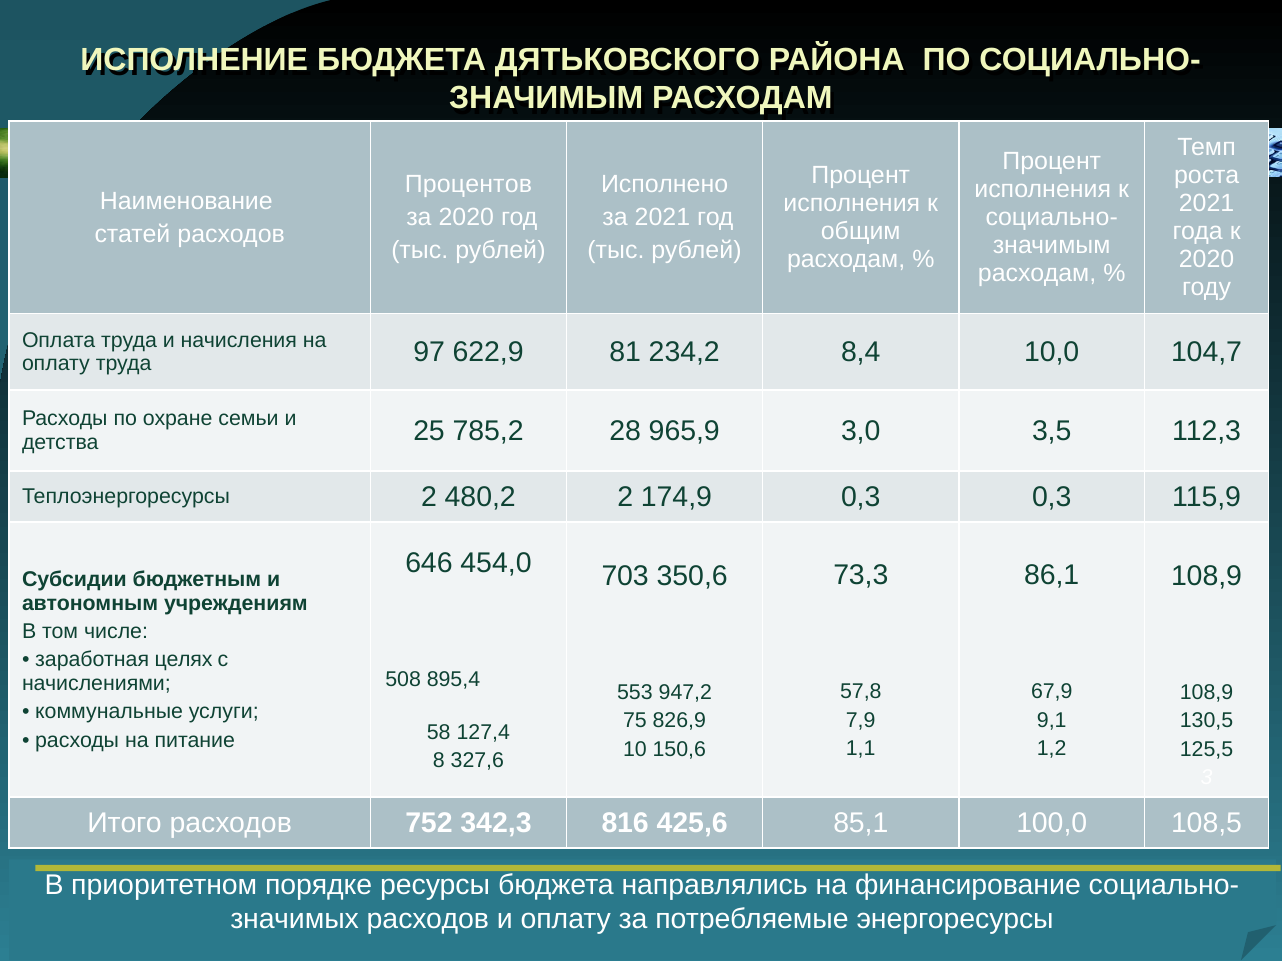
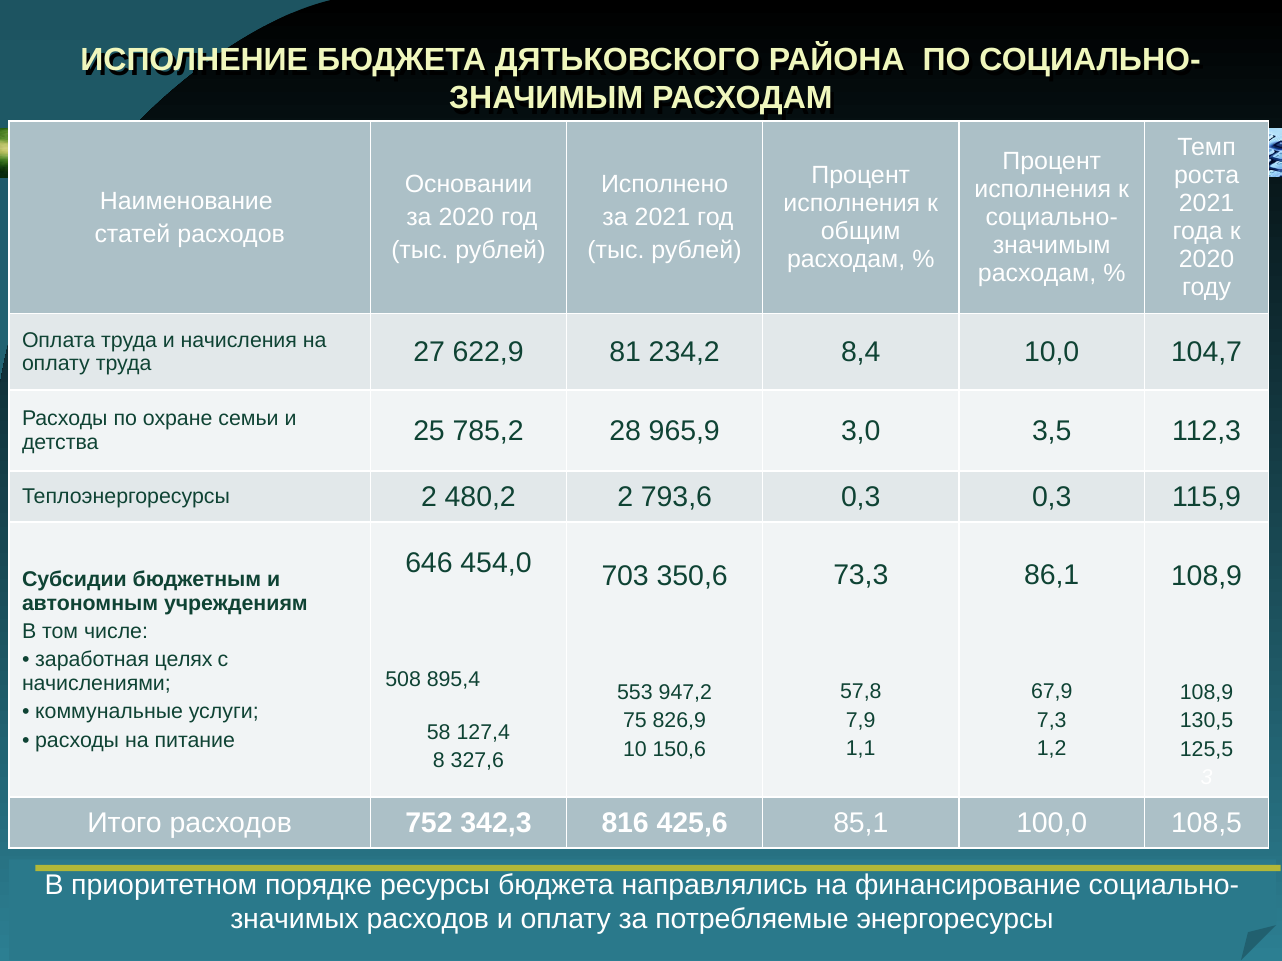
Процентов: Процентов -> Основании (469, 185)
97: 97 -> 27 (429, 352)
174,9: 174,9 -> 793,6 (676, 497)
9,1: 9,1 -> 7,3 (1052, 720)
